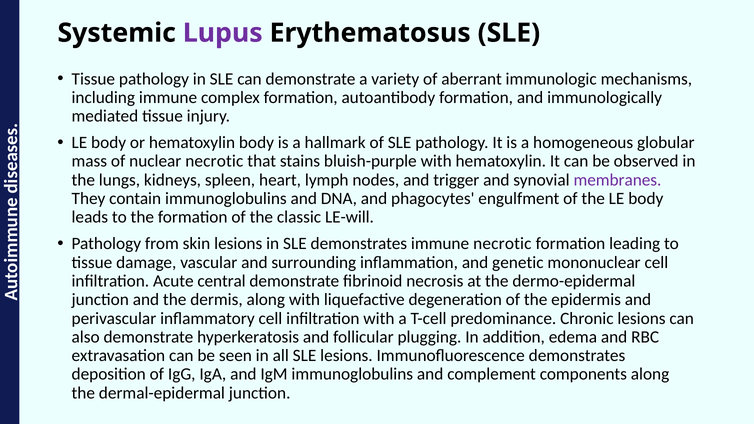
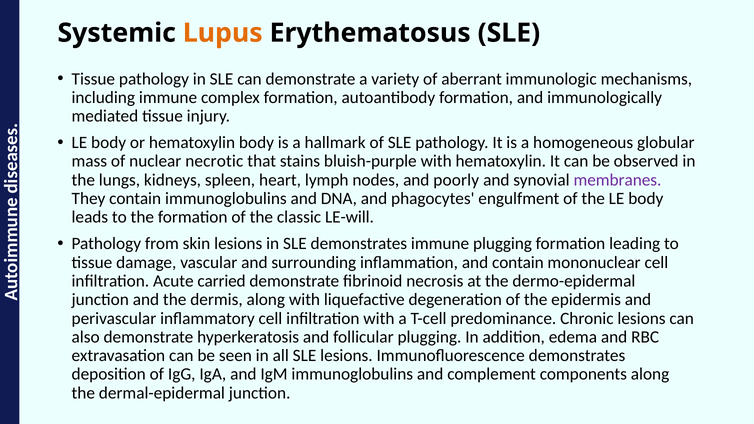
Lupus colour: purple -> orange (223, 33)
trigger: trigger -> poorly (456, 180)
immune necrotic: necrotic -> plugging (502, 244)
and genetic: genetic -> contain (518, 262)
central: central -> carried (222, 281)
